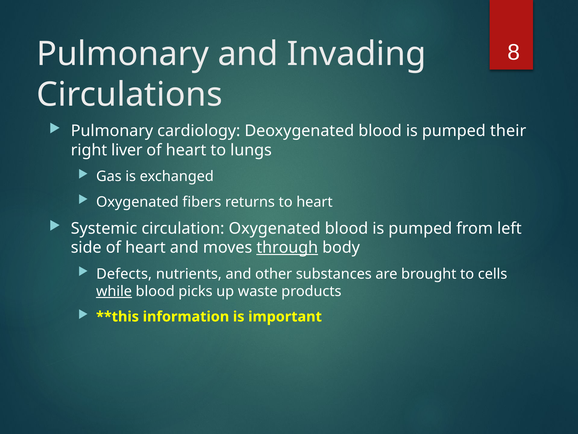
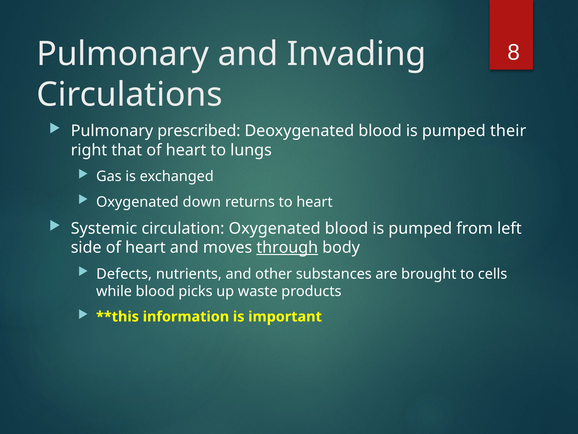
cardiology: cardiology -> prescribed (199, 131)
liver: liver -> that (127, 150)
fibers: fibers -> down (202, 202)
while underline: present -> none (114, 291)
